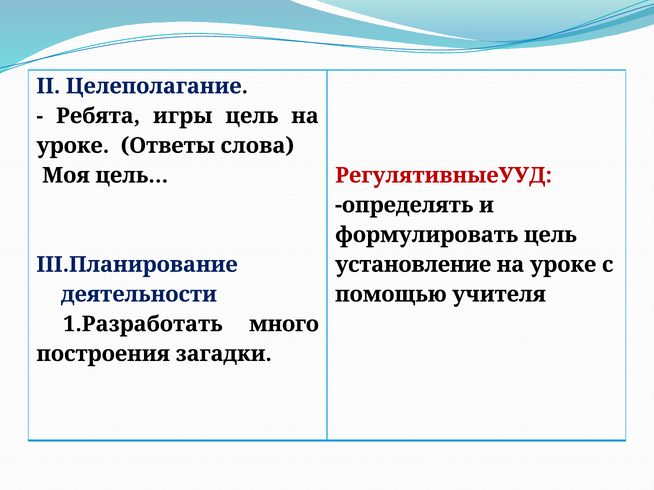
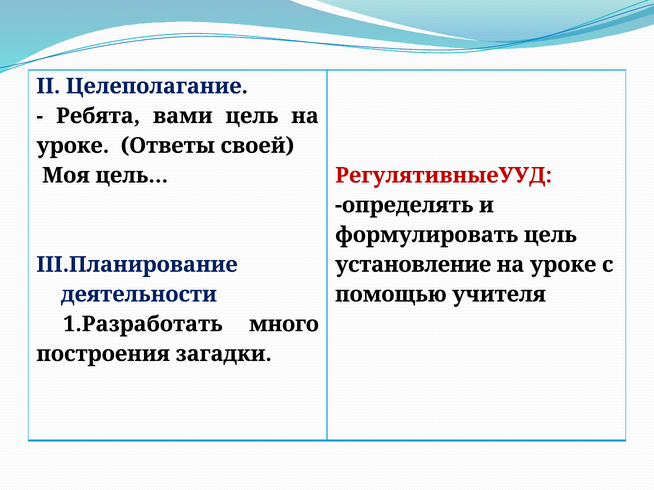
игры: игры -> вами (183, 116)
слова: слова -> своей (257, 146)
